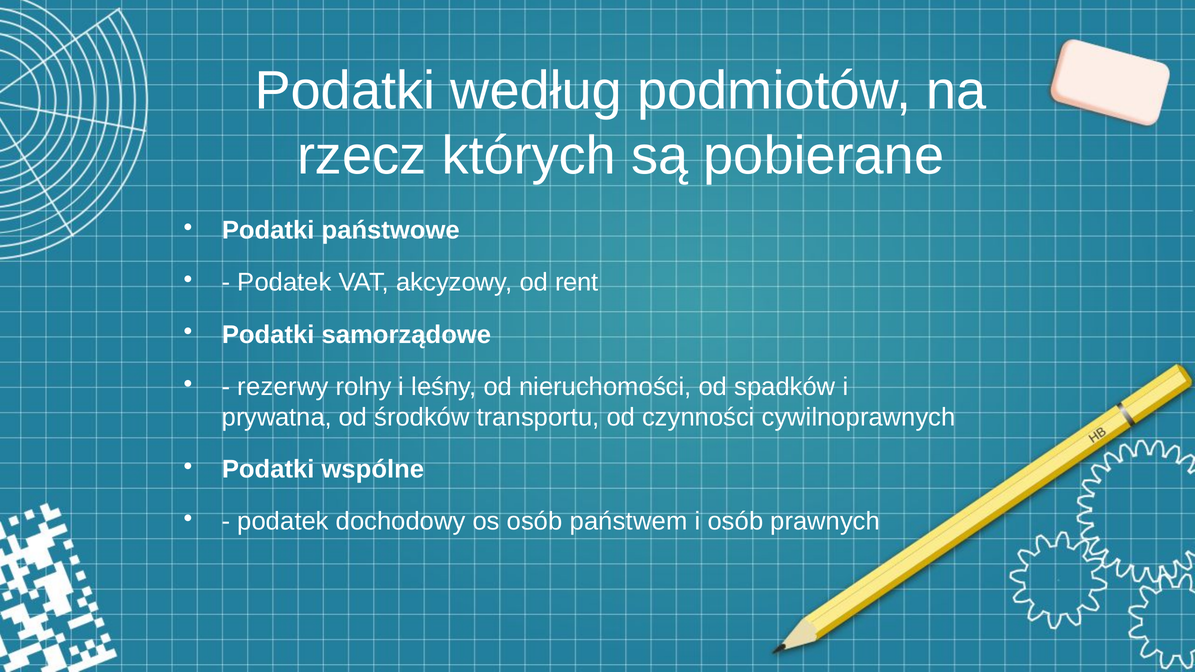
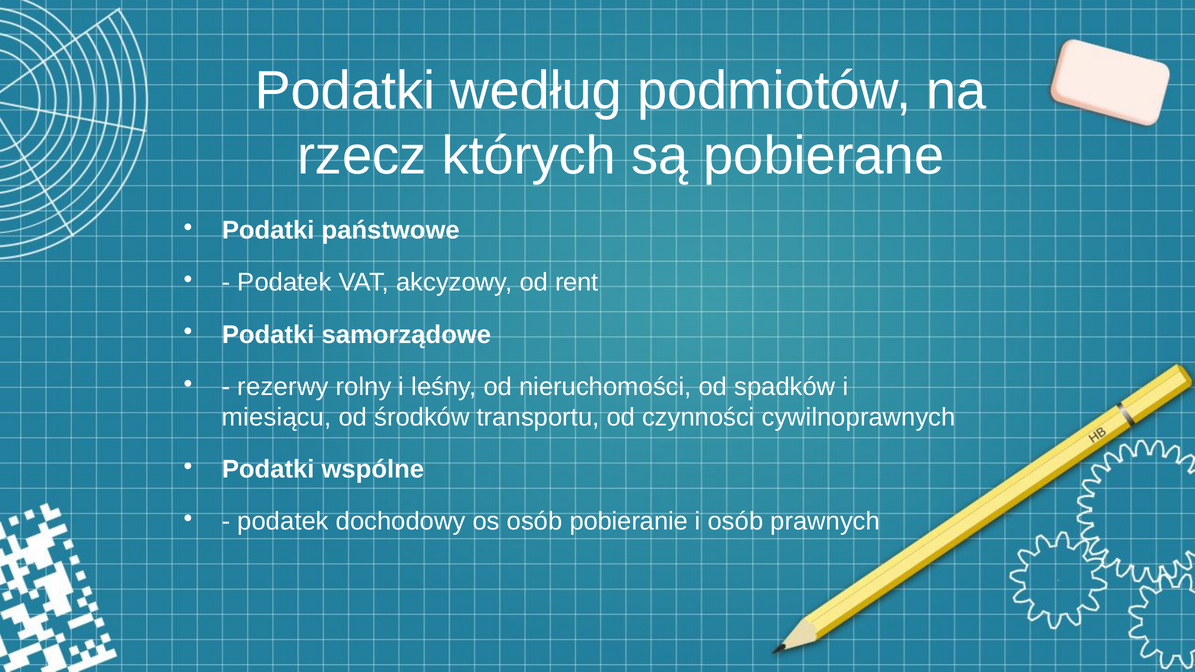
prywatna: prywatna -> miesiącu (277, 418)
państwem: państwem -> pobieranie (629, 522)
